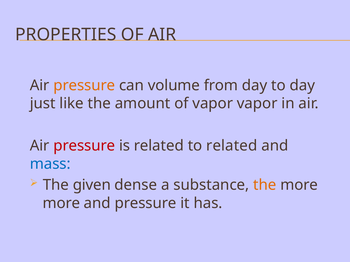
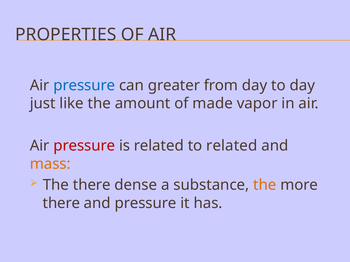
pressure colour: orange -> blue (84, 86)
volume: volume -> greater (174, 86)
of vapor: vapor -> made (213, 104)
mass colour: blue -> orange (50, 164)
The given: given -> there (92, 185)
more: more -> there (61, 203)
